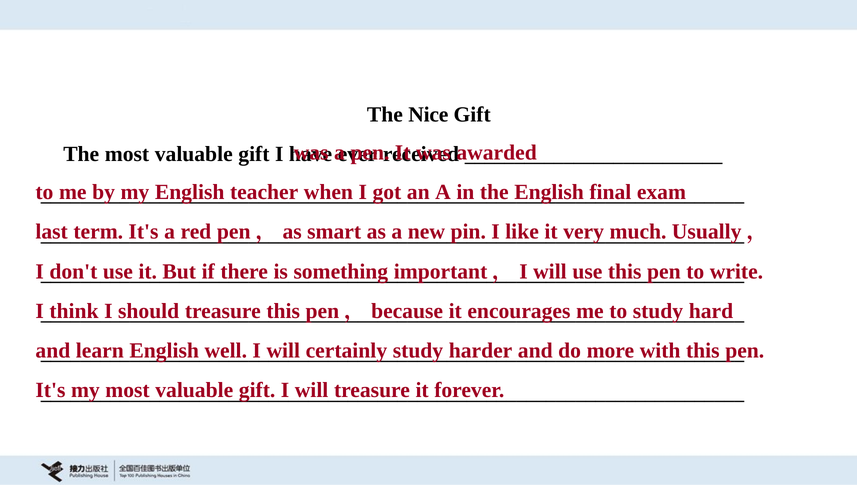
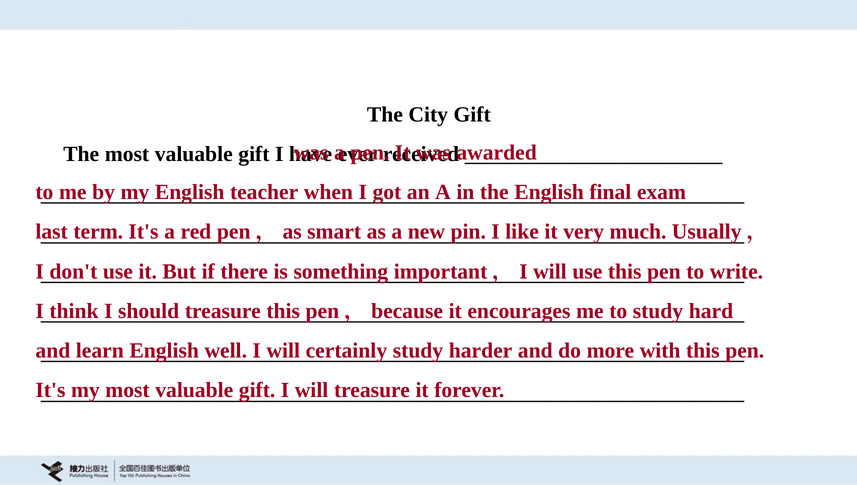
Nice: Nice -> City (428, 115)
